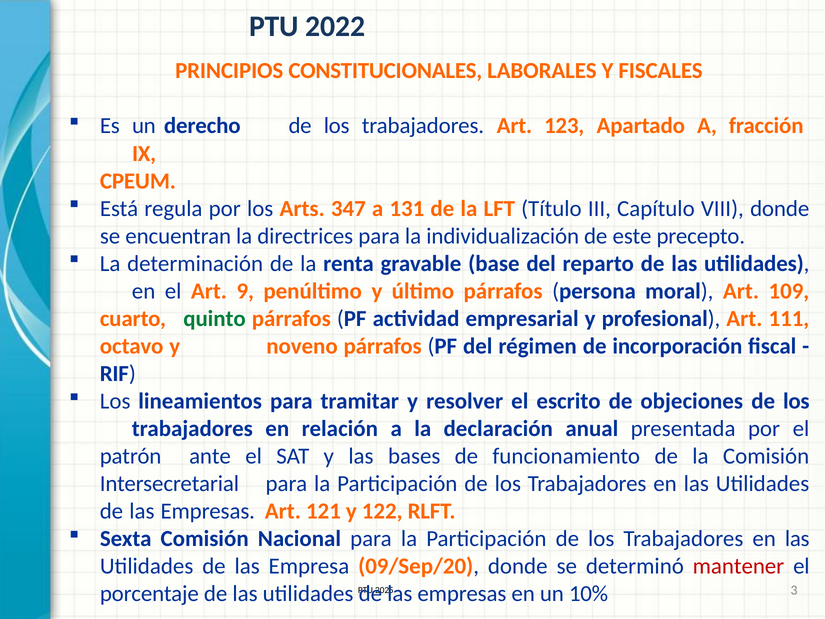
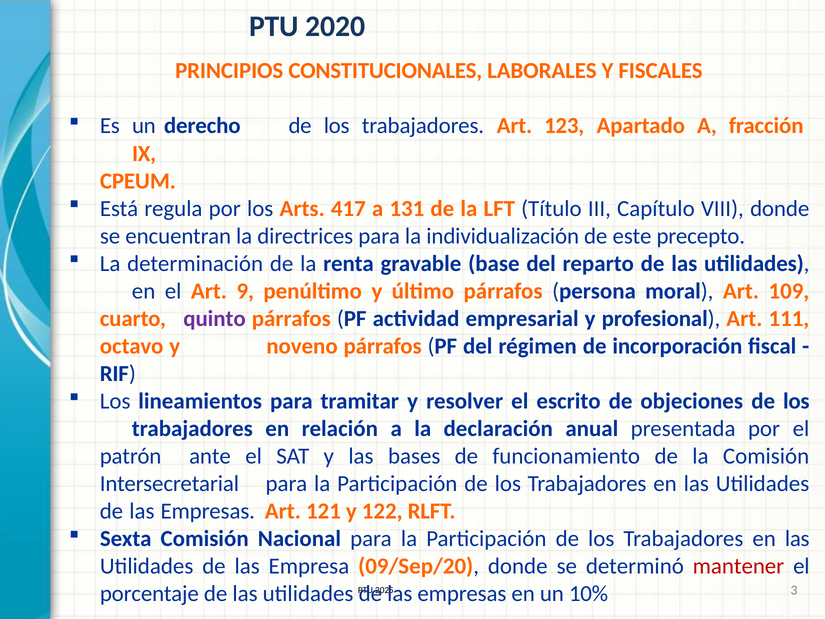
2022: 2022 -> 2020 (335, 26)
347: 347 -> 417 (348, 208)
quinto colour: green -> purple (215, 318)
